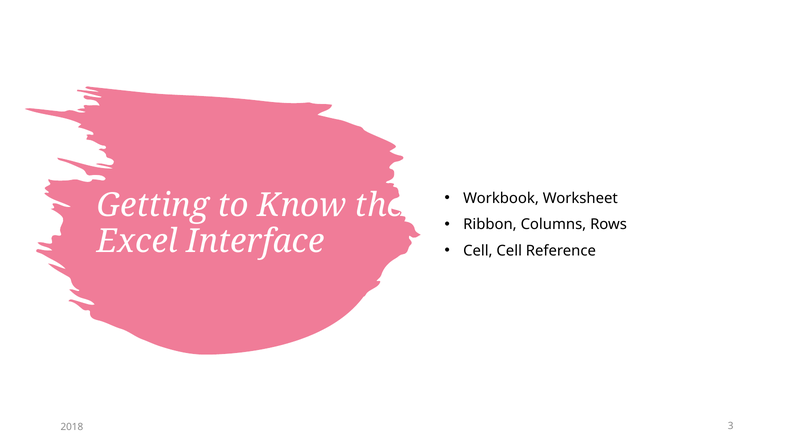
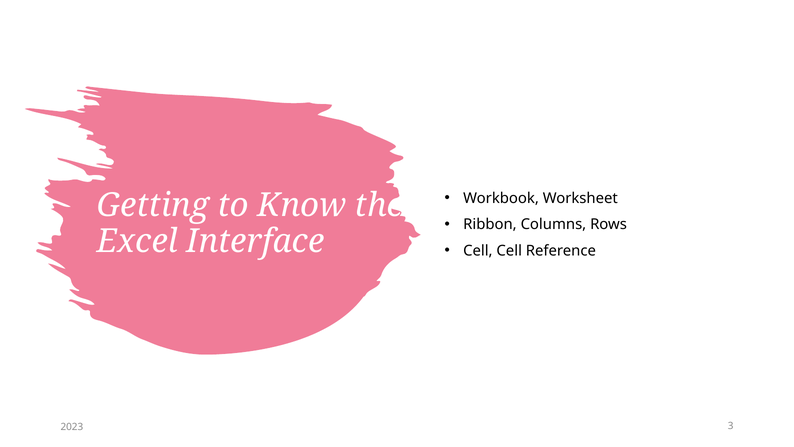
2018: 2018 -> 2023 (72, 427)
